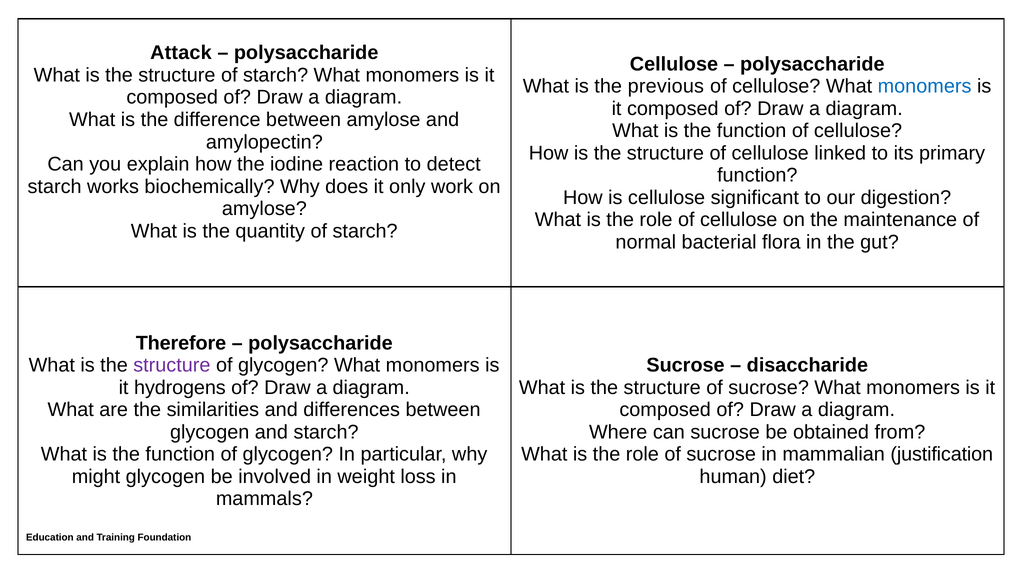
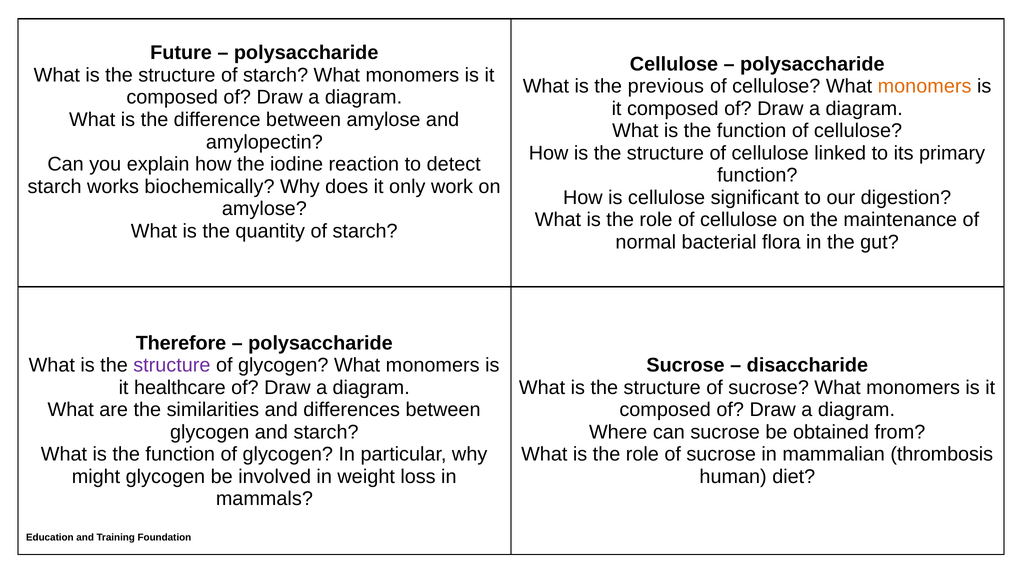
Attack: Attack -> Future (181, 53)
monomers colour: blue -> orange (925, 86)
hydrogens: hydrogens -> healthcare (180, 388)
justification: justification -> thrombosis (942, 454)
